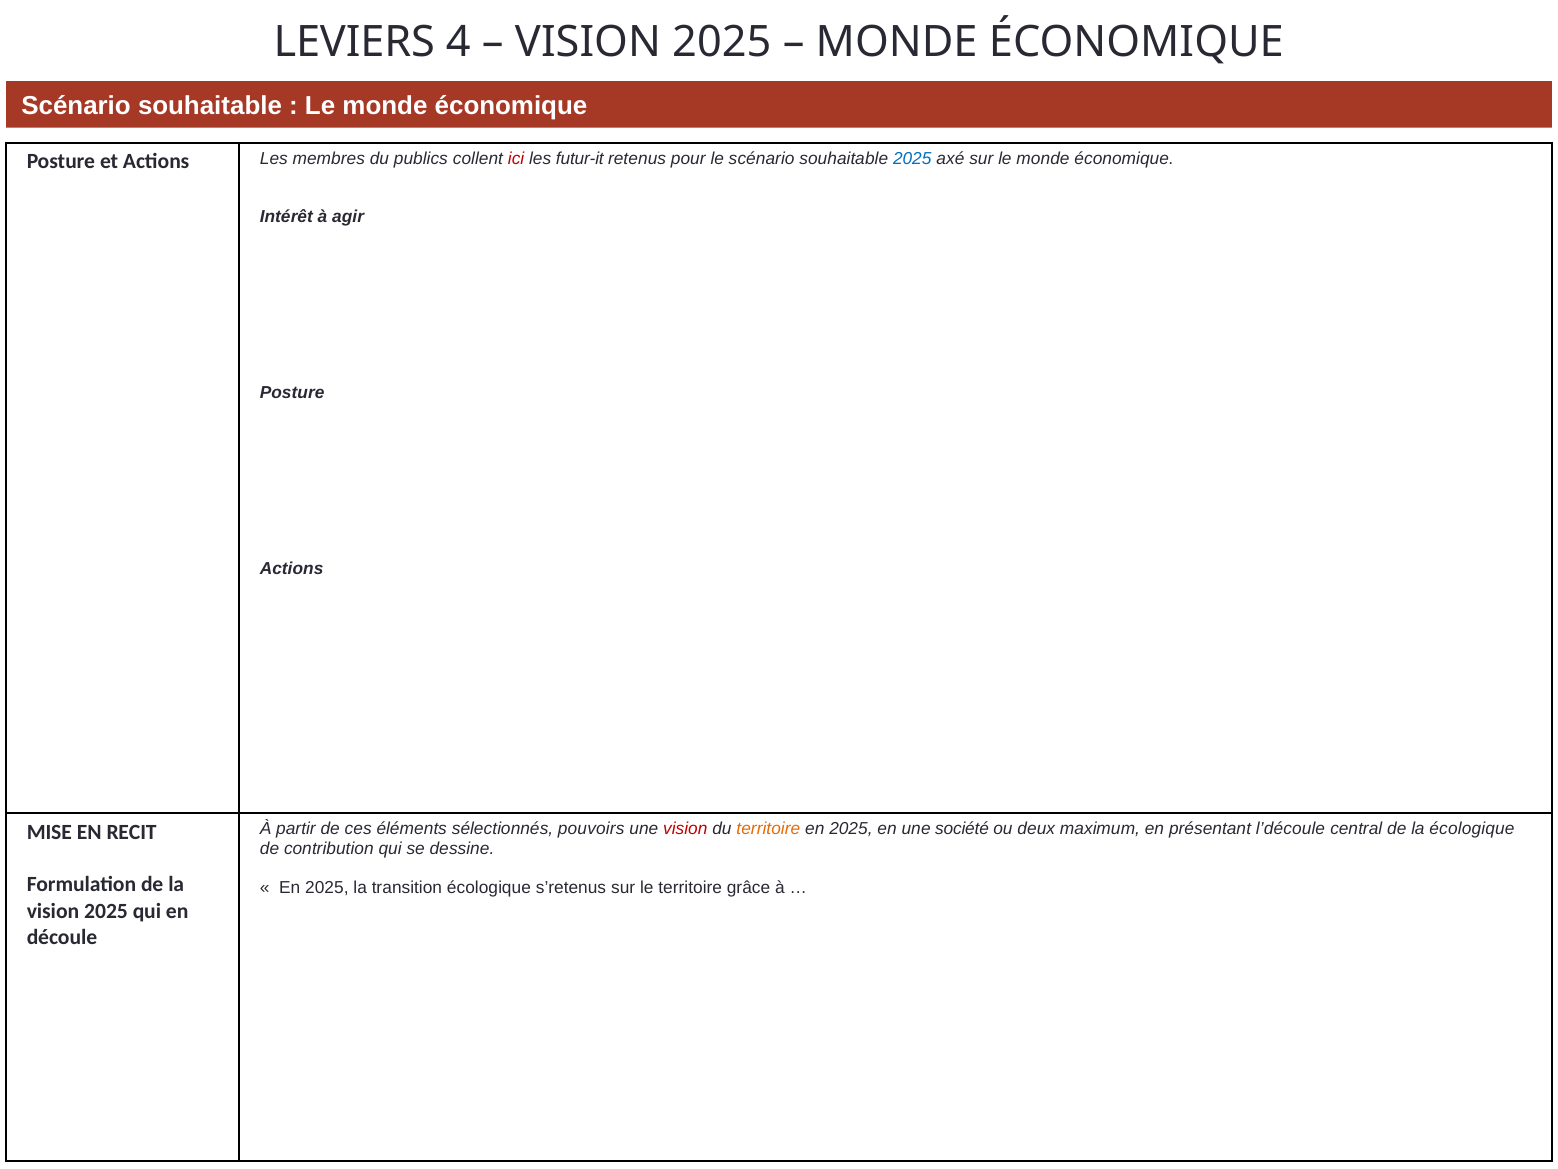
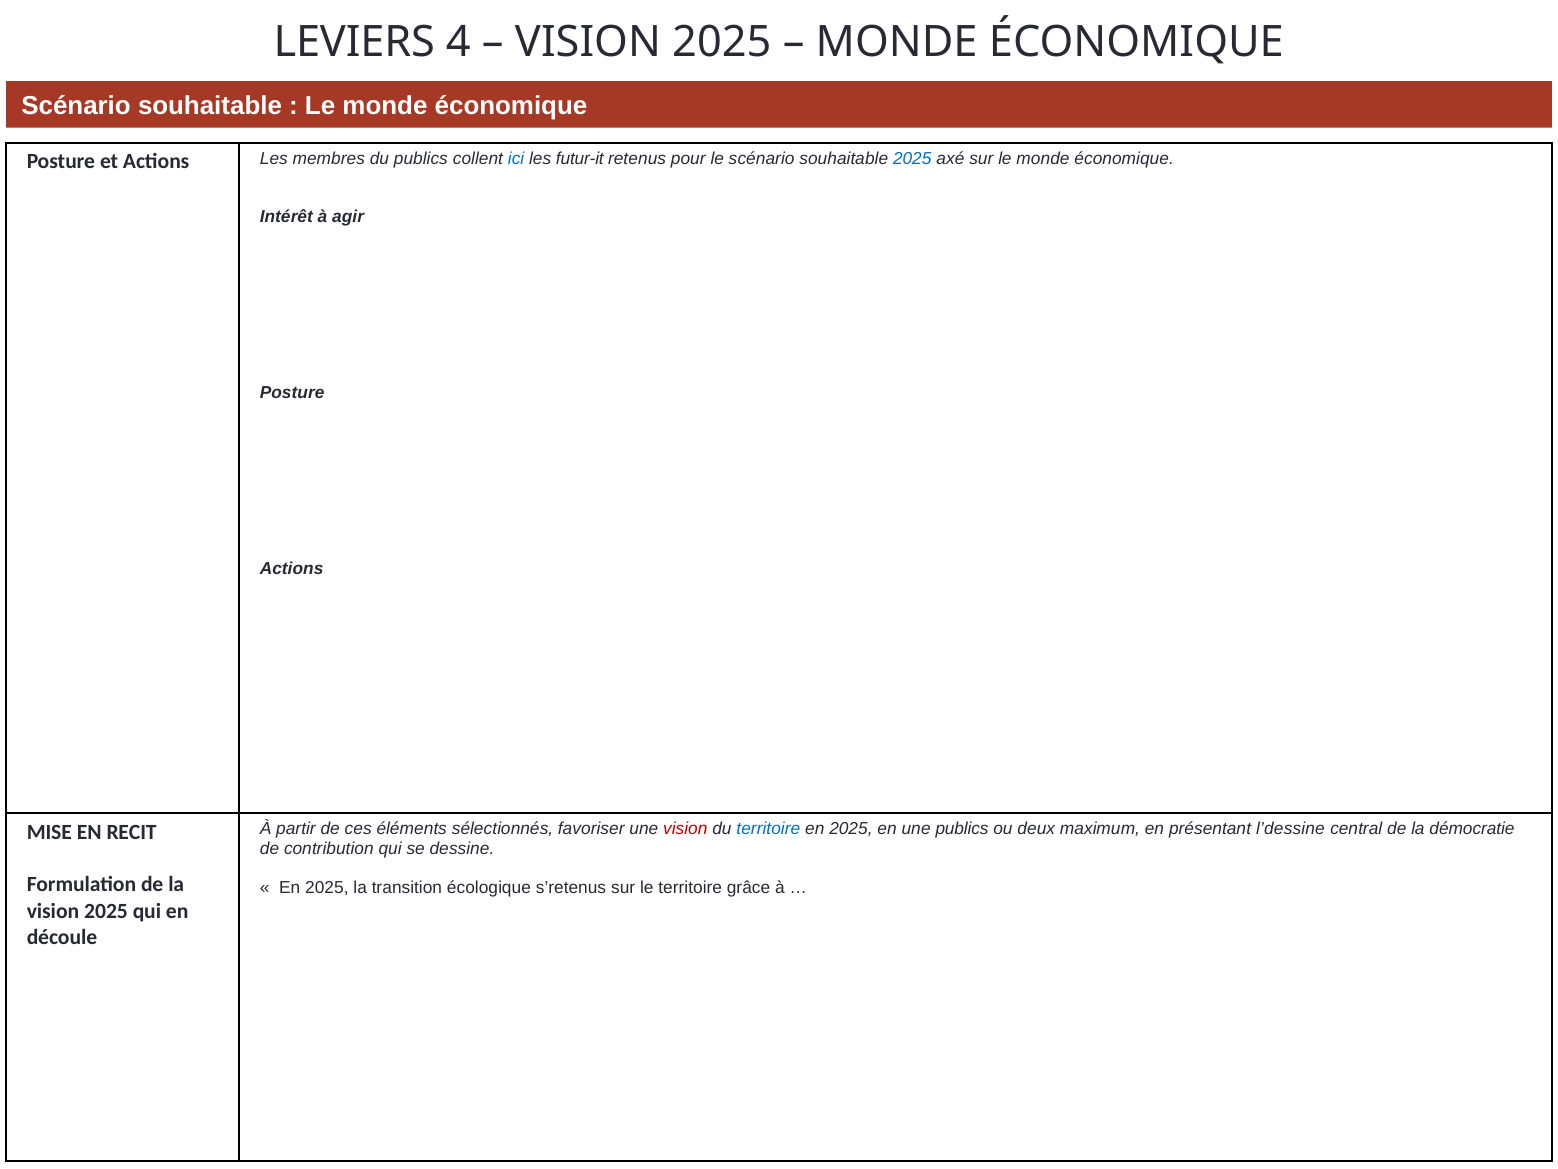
ici colour: red -> blue (516, 158)
pouvoirs: pouvoirs -> favoriser (591, 829)
territoire colour: orange -> blue (768, 829)
une société: société -> publics (962, 829)
l’découle: l’découle -> l’dessine (1290, 829)
la écologique: écologique -> démocratie (1472, 829)
